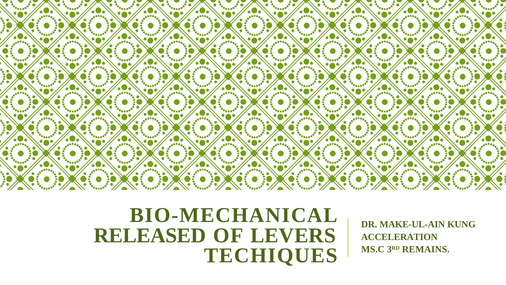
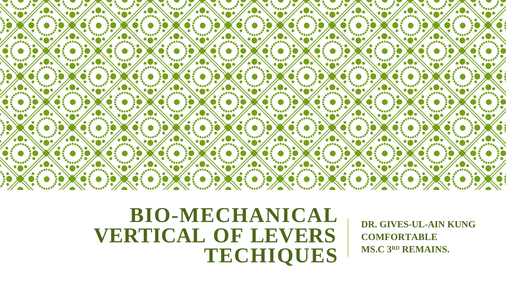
MAKE-UL-AIN: MAKE-UL-AIN -> GIVES-UL-AIN (412, 224)
RELEASED: RELEASED -> VERTICAL (150, 235)
ACCELERATION: ACCELERATION -> COMFORTABLE (399, 237)
